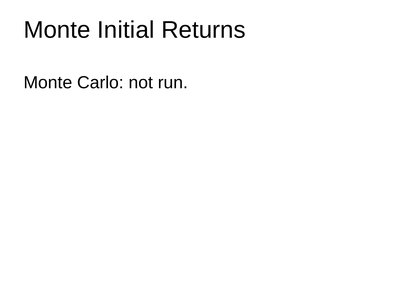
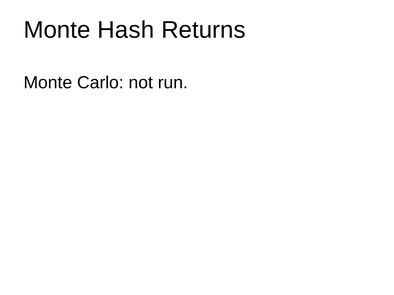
Initial: Initial -> Hash (126, 30)
